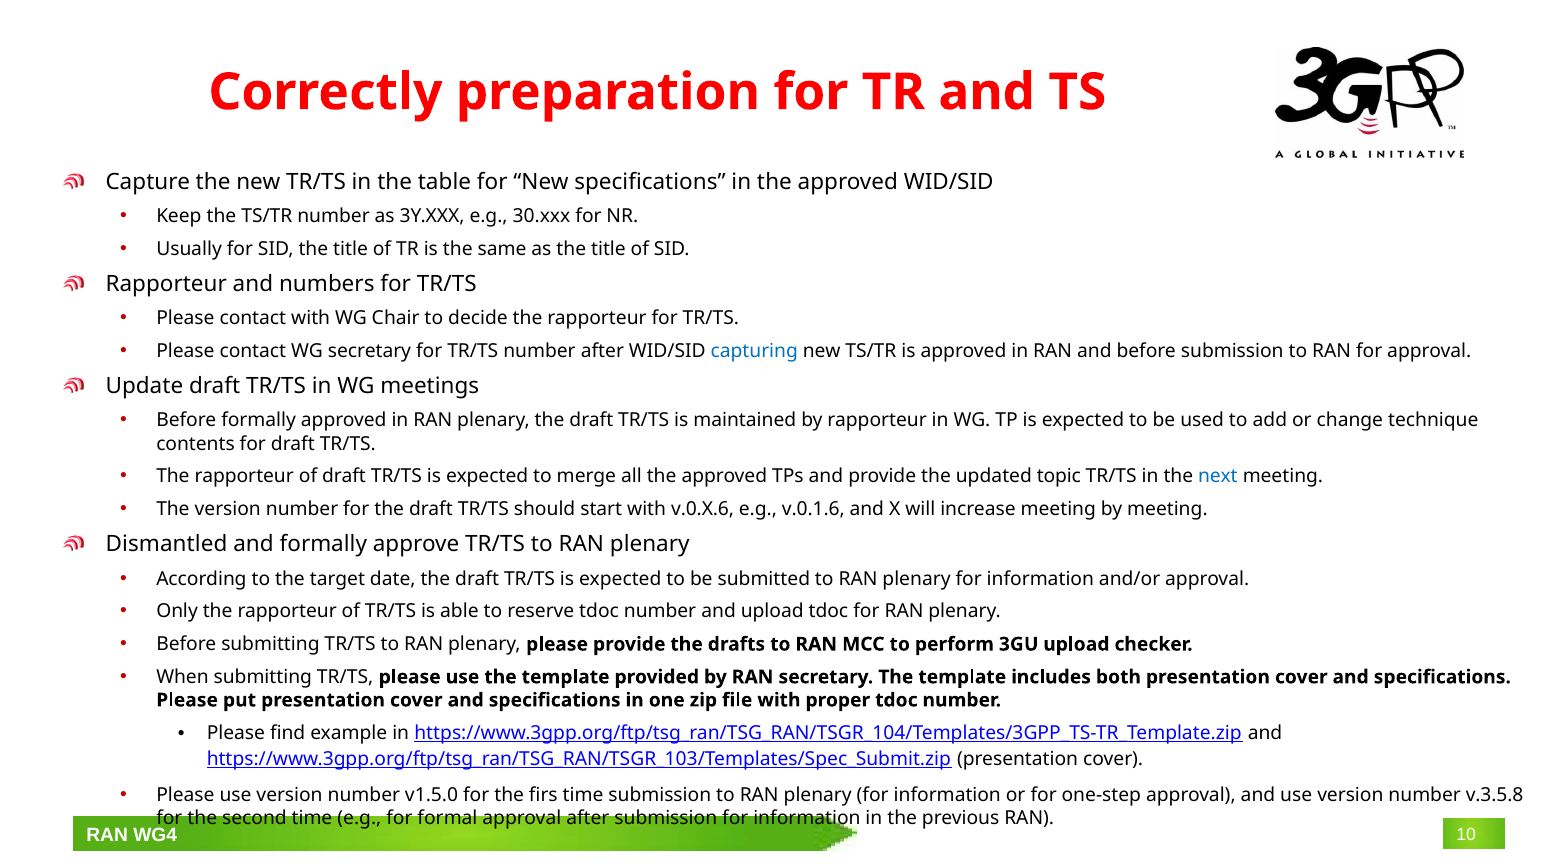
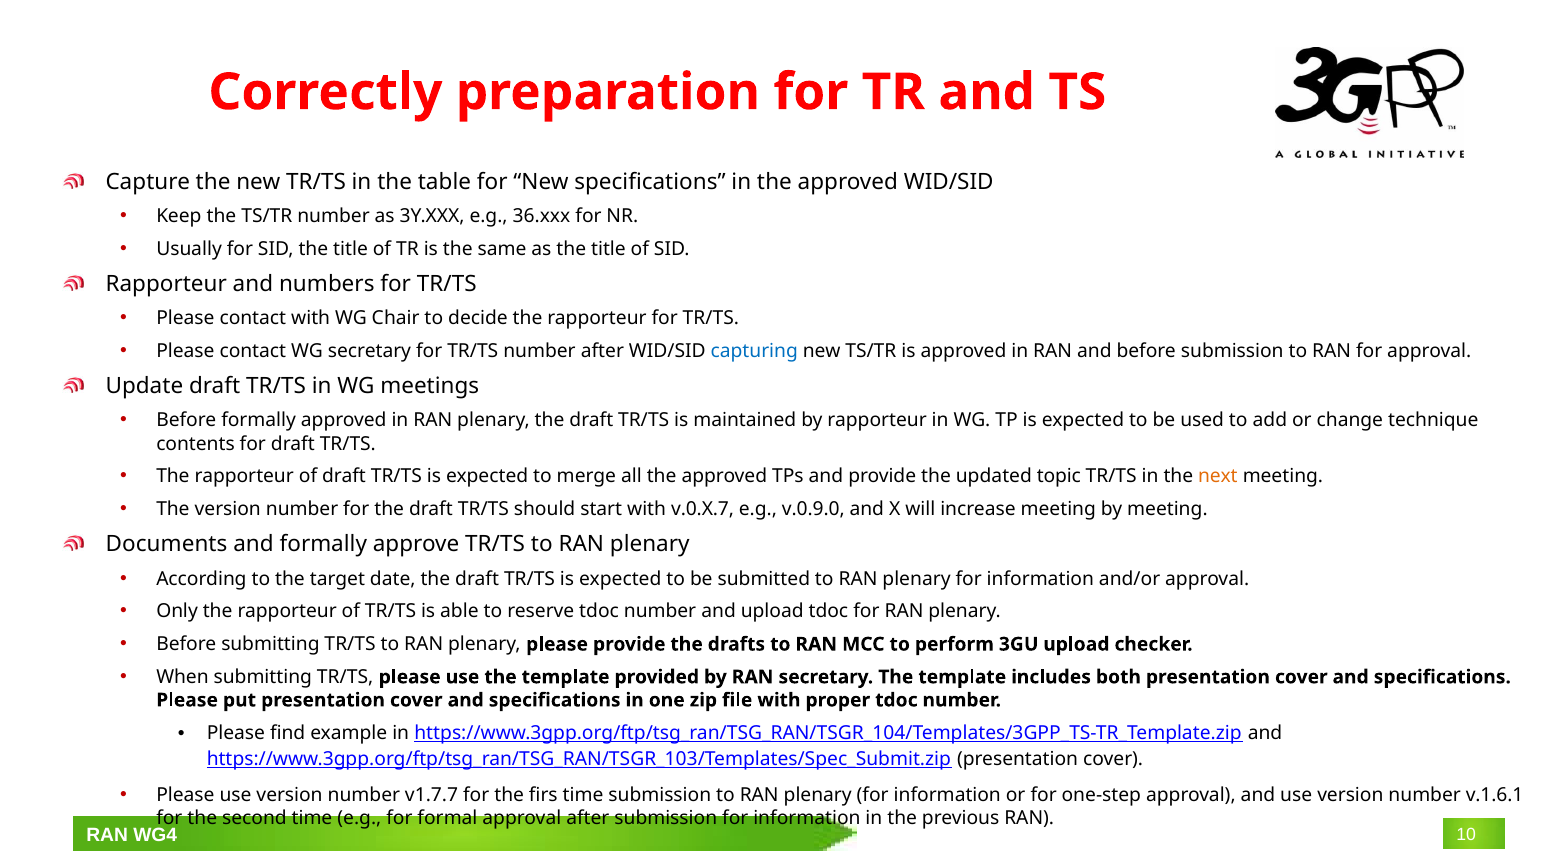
30.xxx: 30.xxx -> 36.xxx (541, 216)
next colour: blue -> orange (1218, 476)
v.0.X.6: v.0.X.6 -> v.0.X.7 (703, 509)
v.0.1.6: v.0.1.6 -> v.0.9.0 (813, 509)
Dismantled: Dismantled -> Documents (167, 544)
v1.5.0: v1.5.0 -> v1.7.7 (432, 795)
v.3.5.8: v.3.5.8 -> v.1.6.1 (1495, 795)
